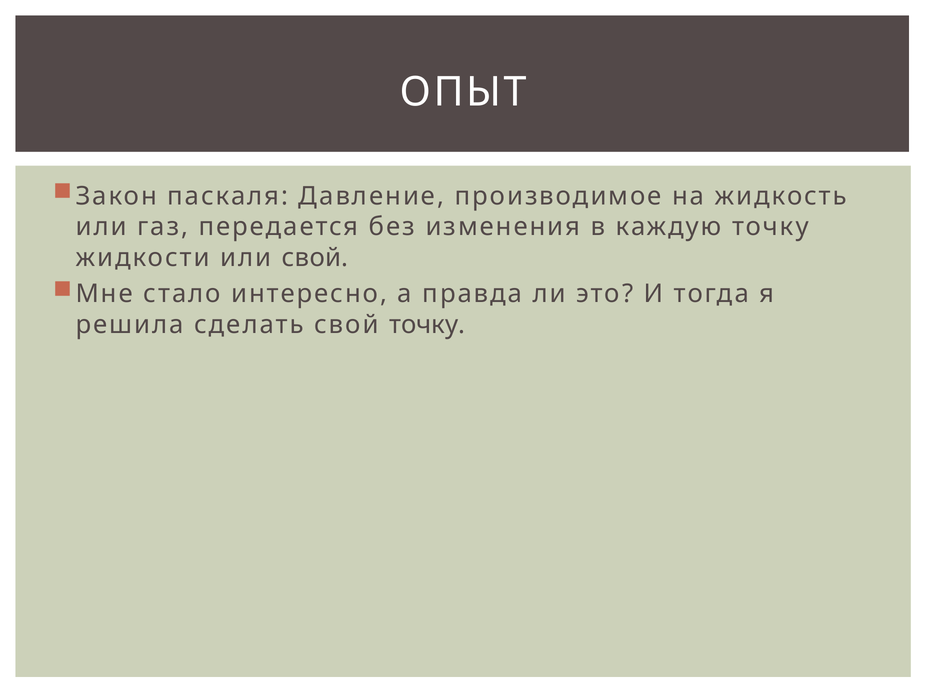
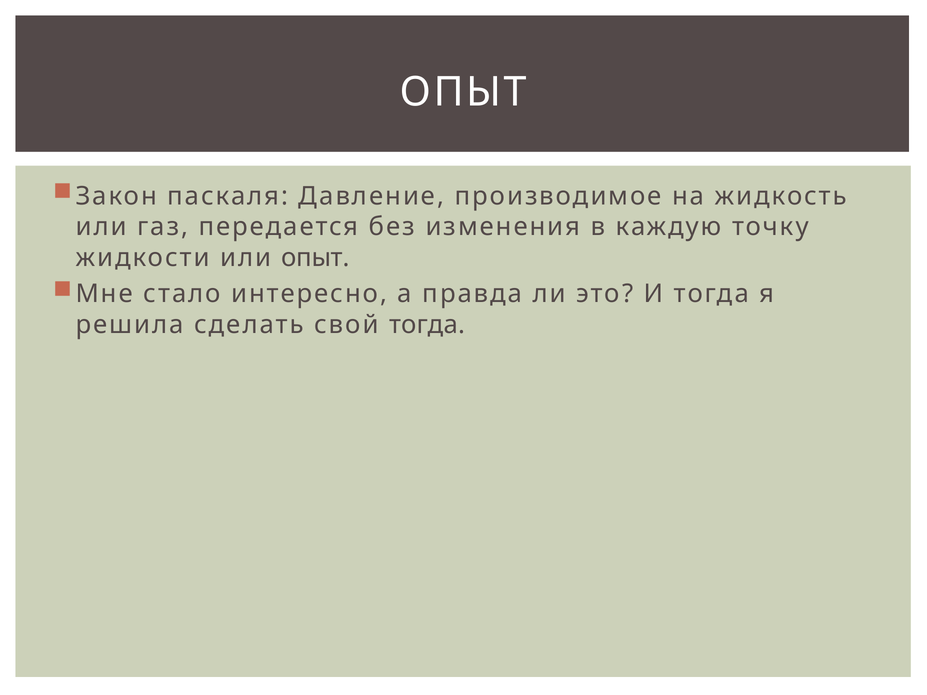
или свой: свой -> опыт (315, 258)
свой точку: точку -> тогда (427, 325)
